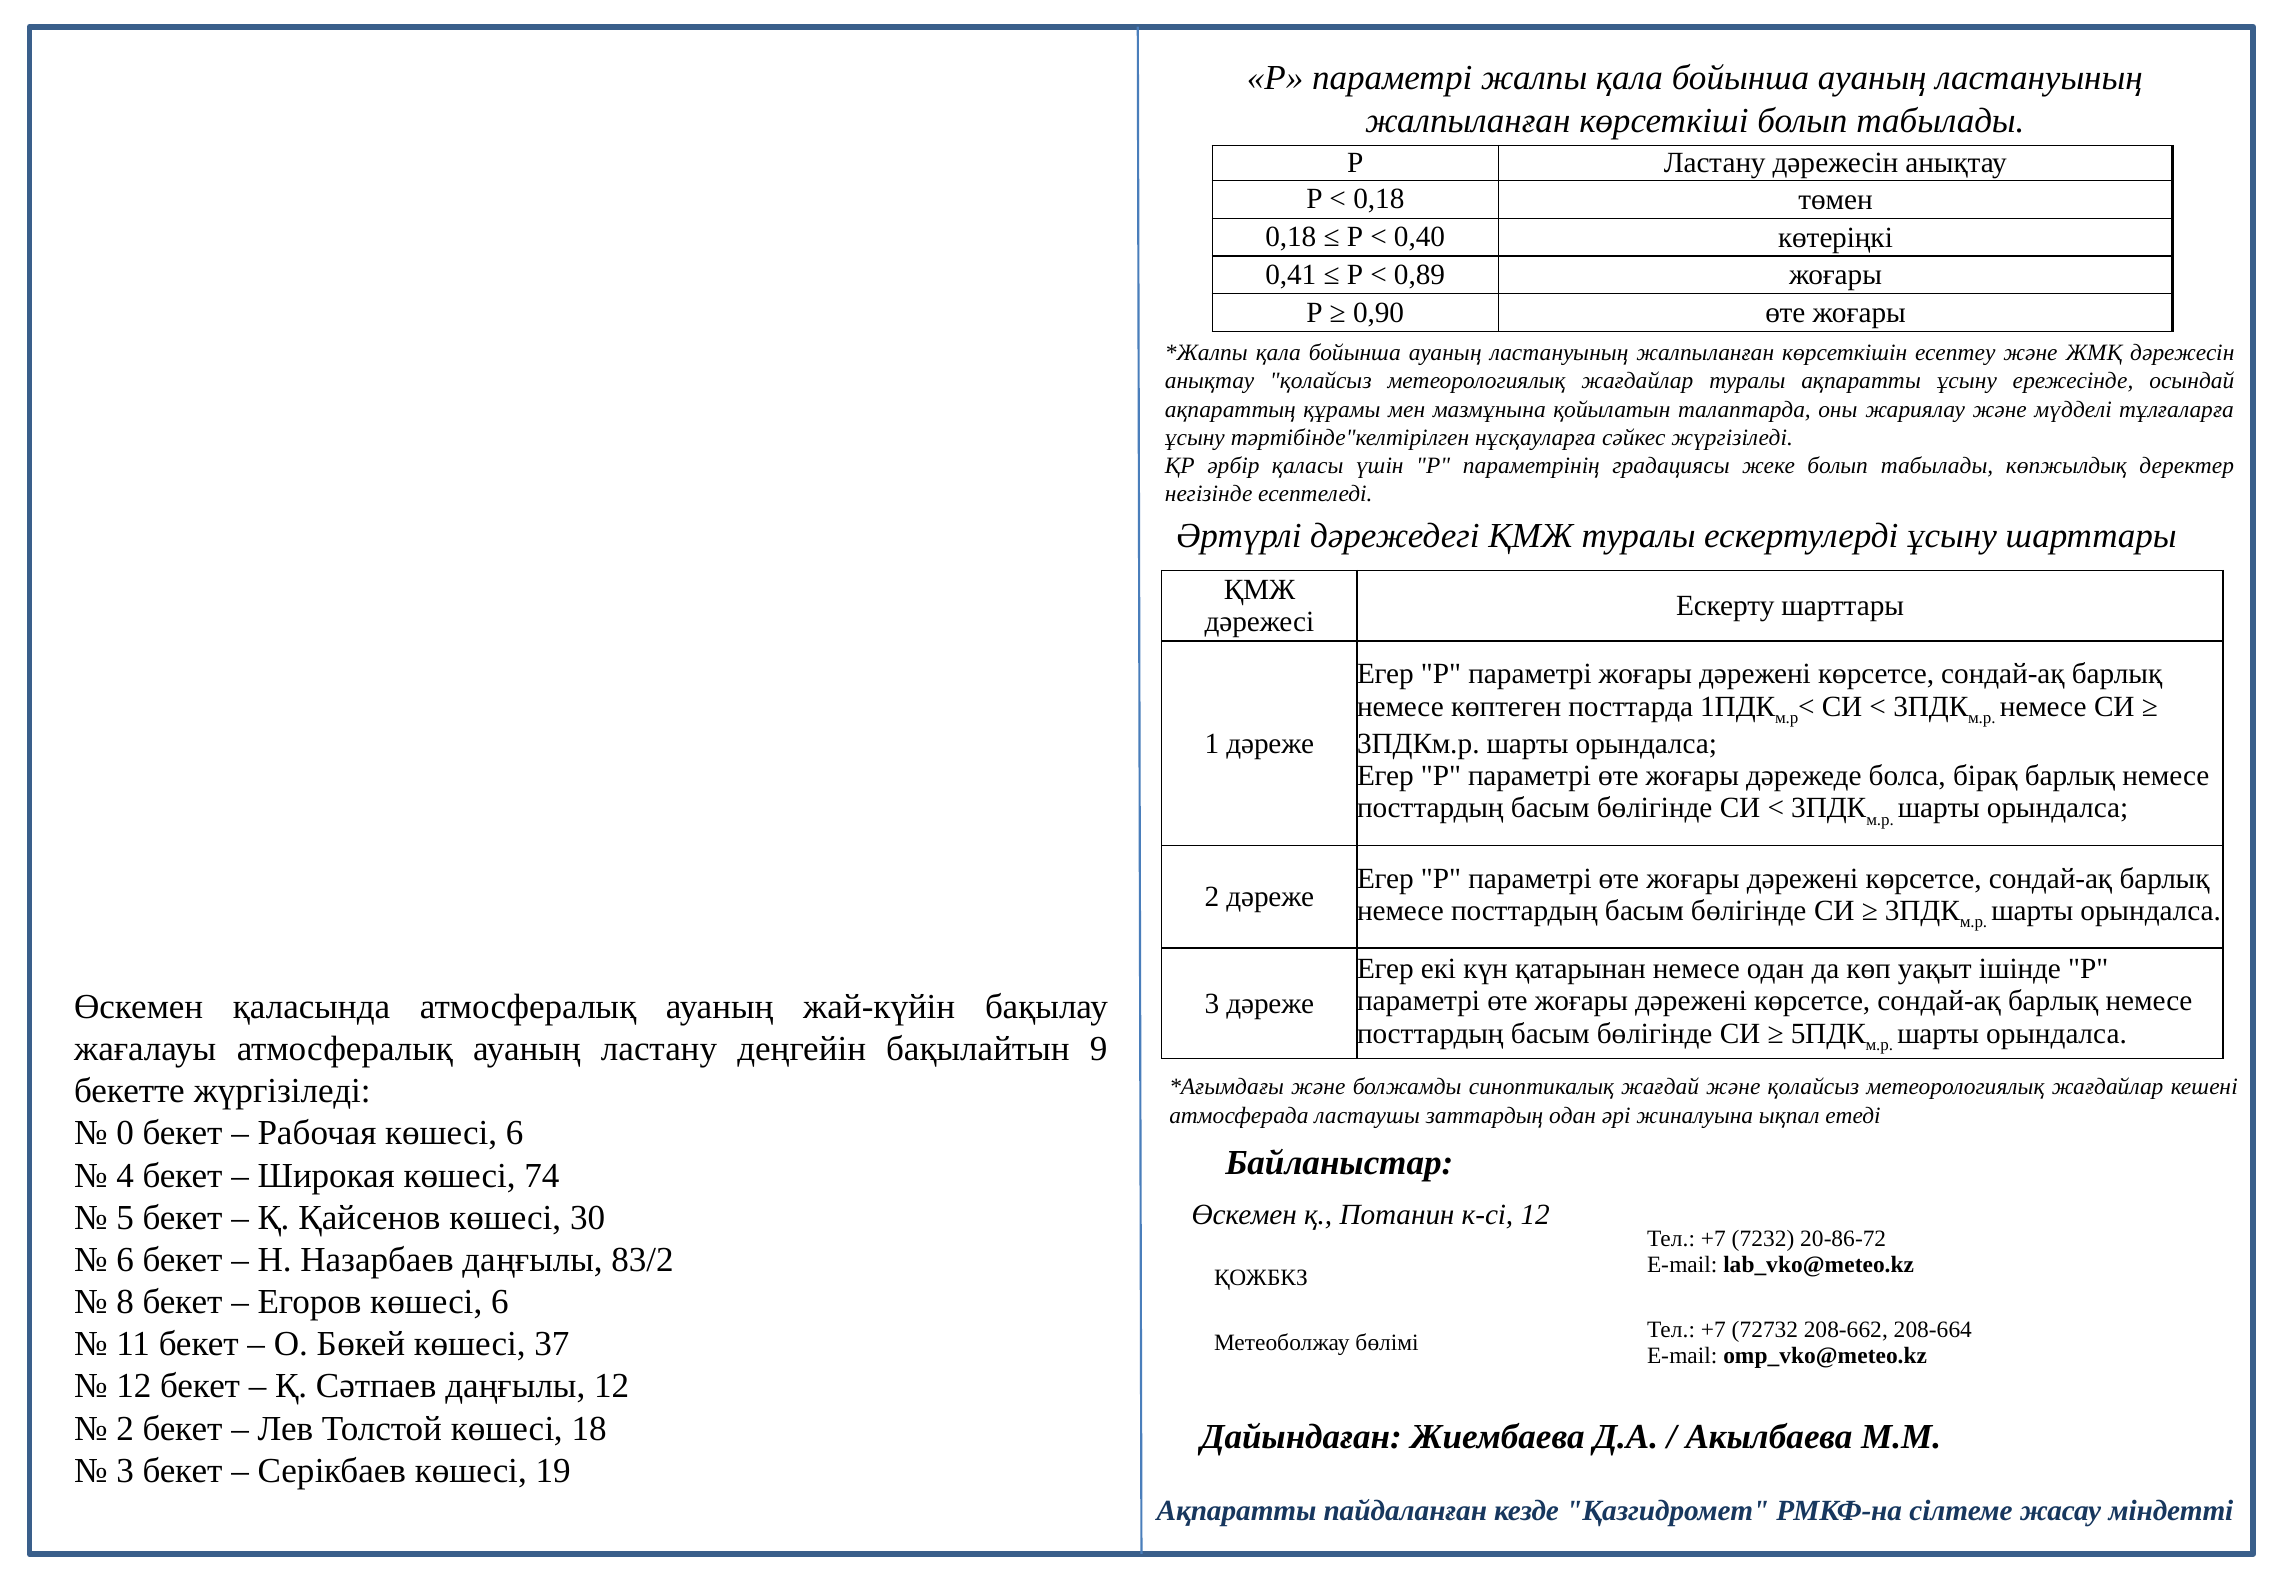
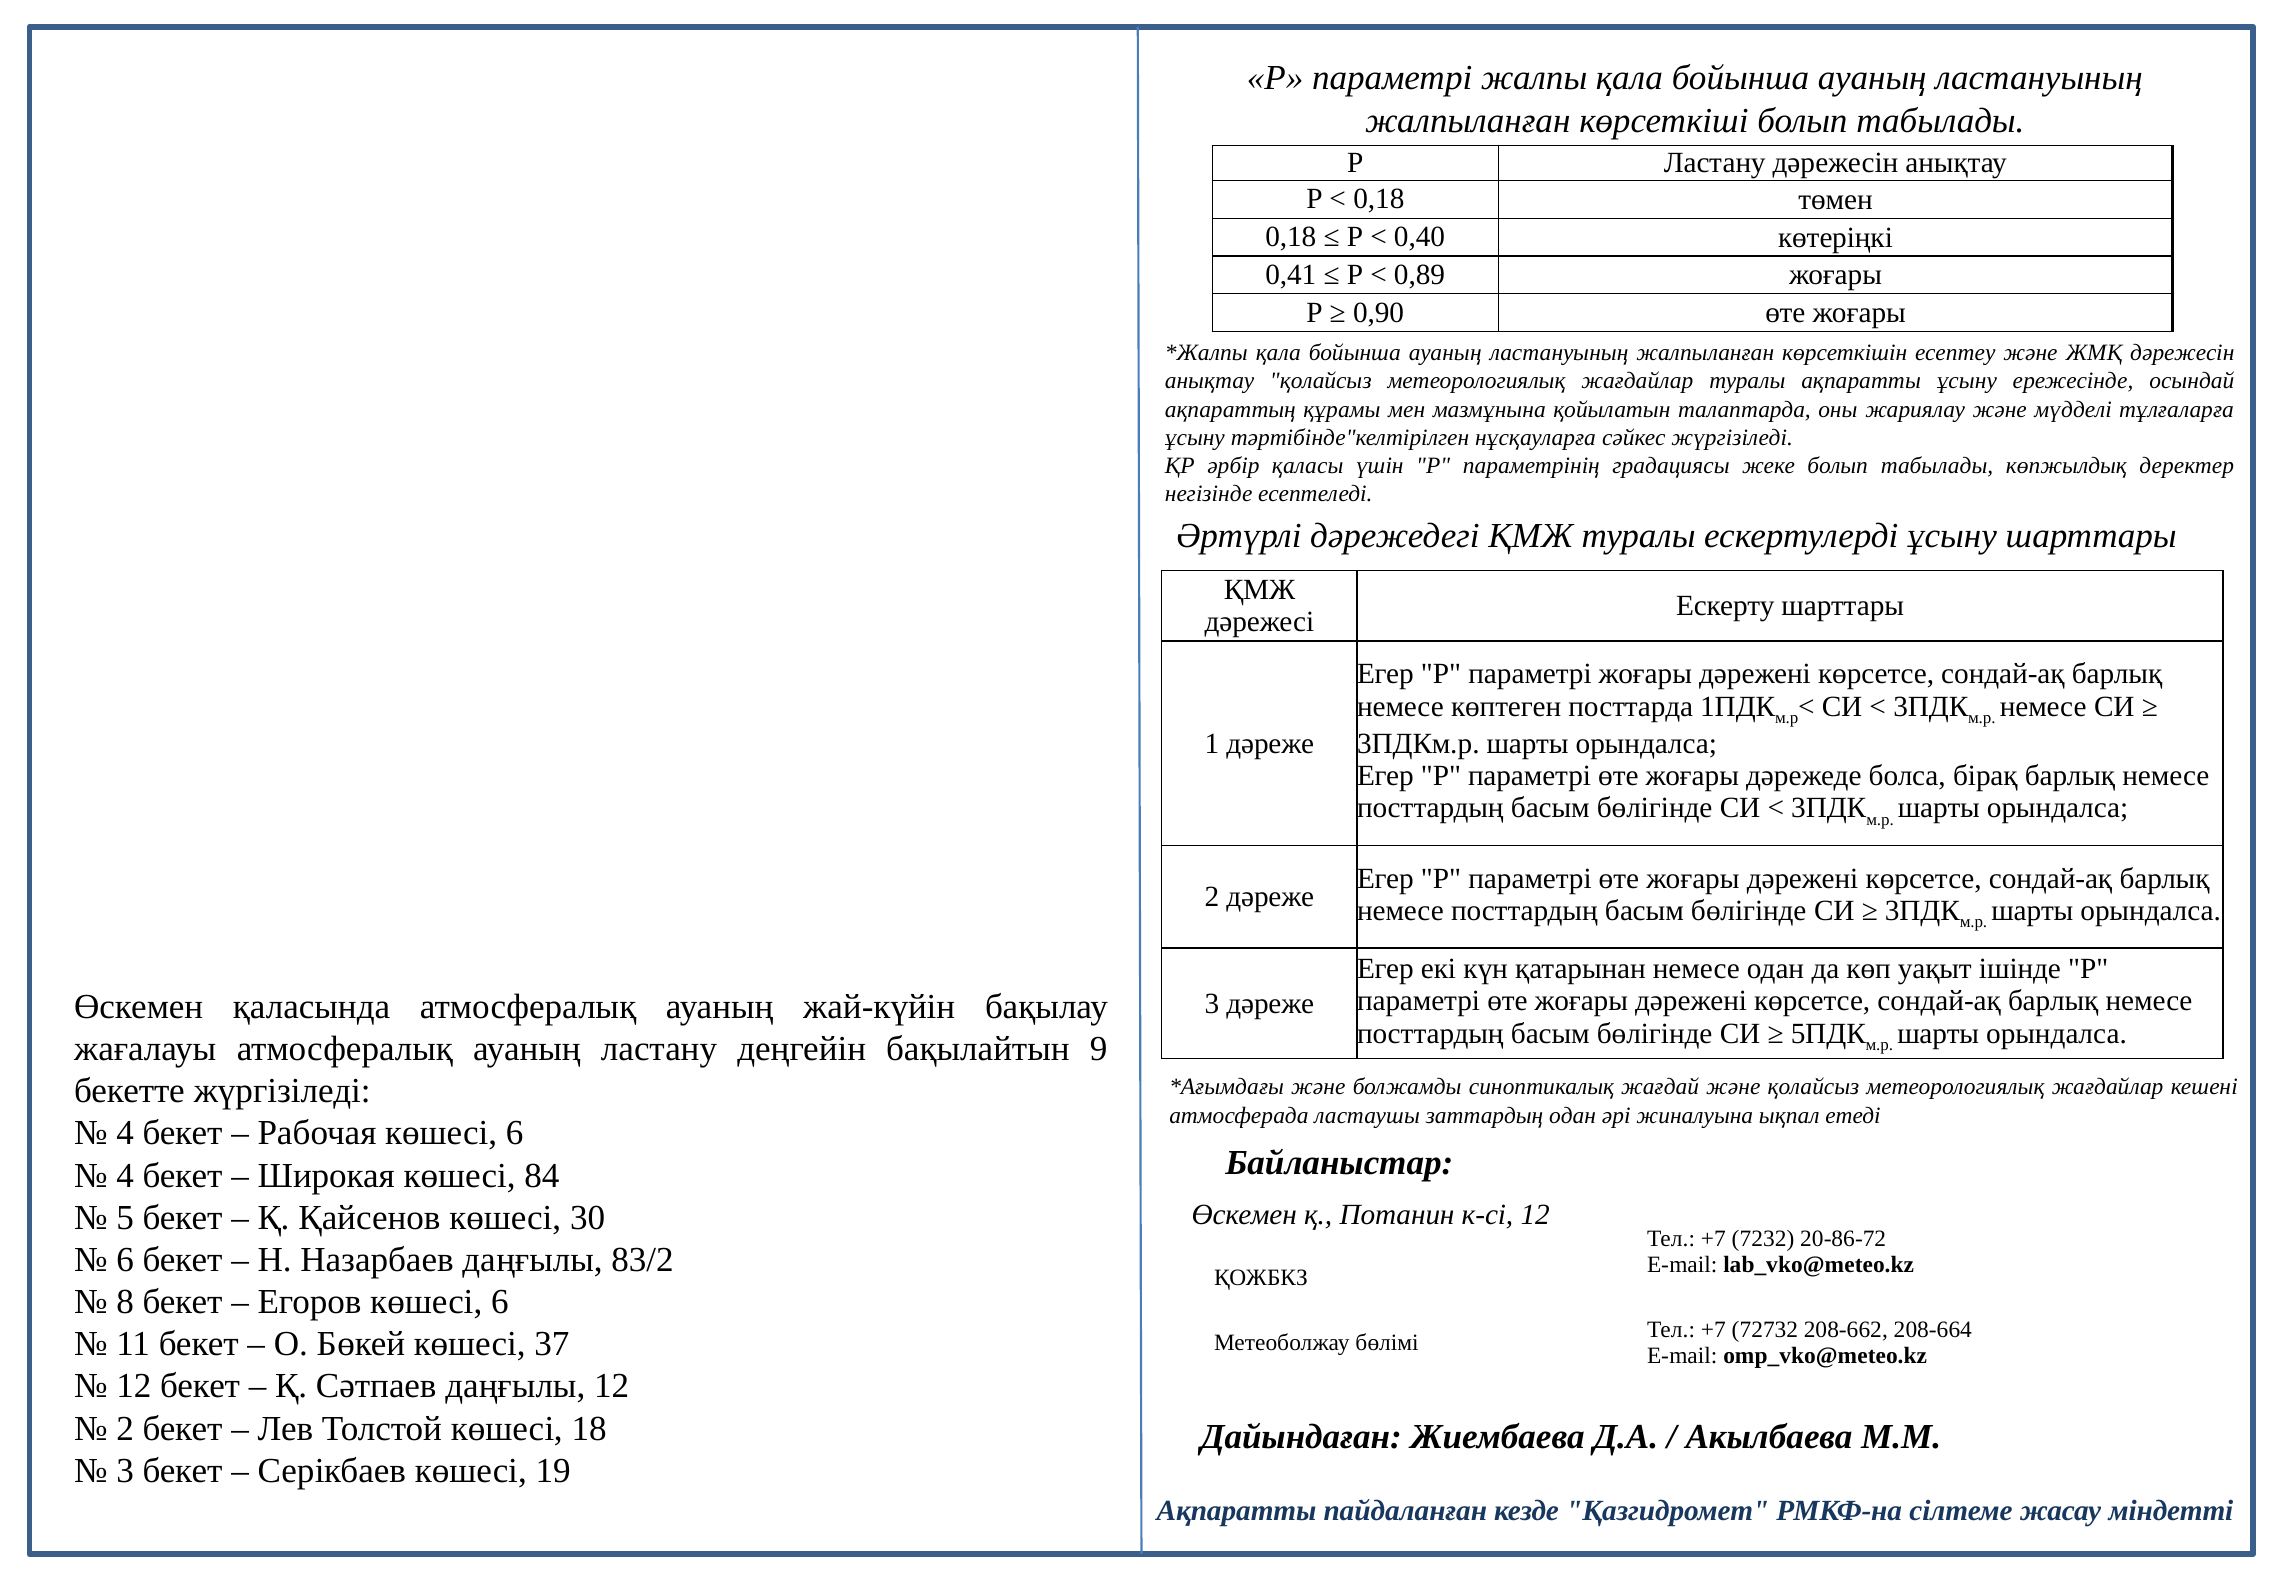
0: 0 -> 4 (125, 1133)
74: 74 -> 84 (542, 1175)
